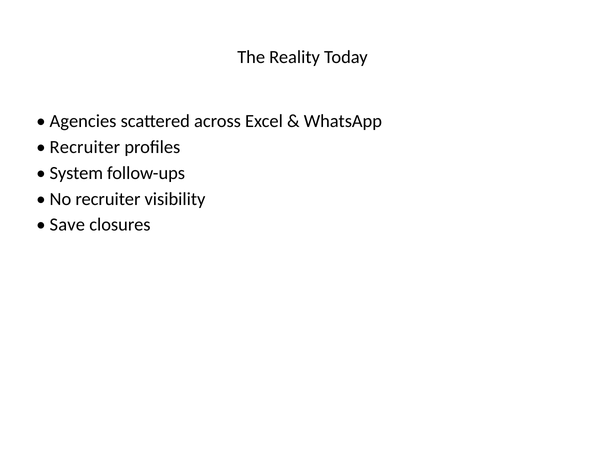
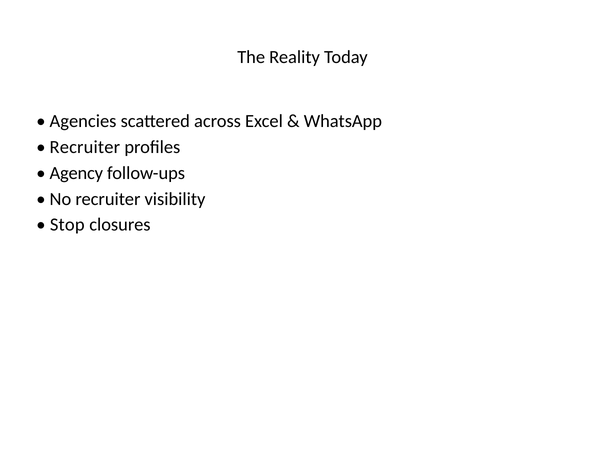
System: System -> Agency (76, 173)
Save: Save -> Stop (67, 225)
